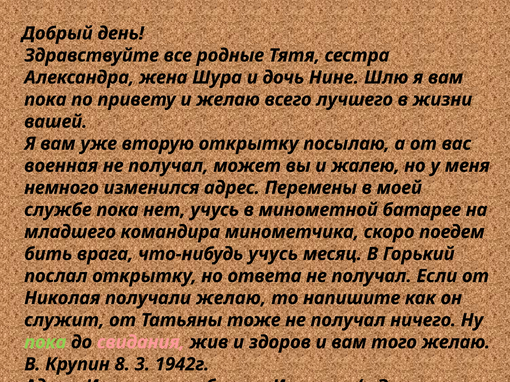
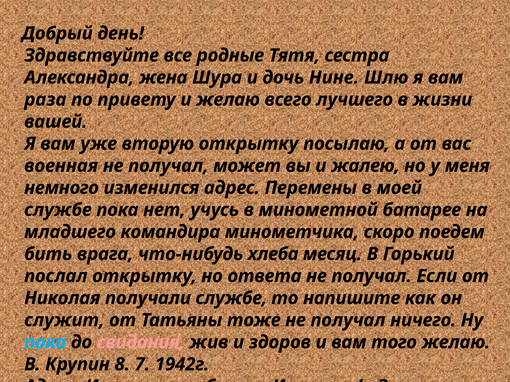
пока: пока -> раза (45, 100)
что-нибудь учусь: учусь -> хлеба (273, 254)
получали желаю: желаю -> службе (231, 298)
пока colour: light green -> light blue (45, 343)
3: 3 -> 7 (142, 365)
